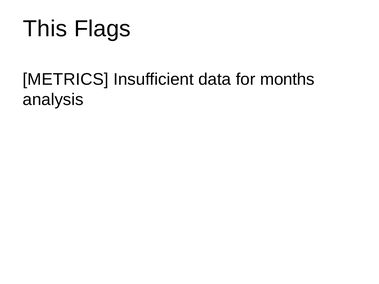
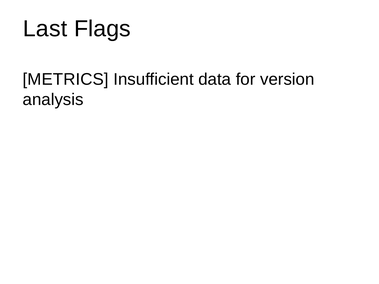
This: This -> Last (45, 29)
months: months -> version (287, 79)
